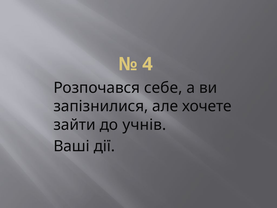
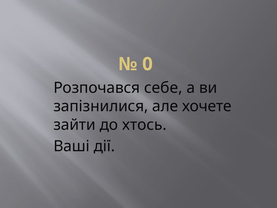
4: 4 -> 0 (147, 64)
учнів: учнів -> хтось (144, 125)
